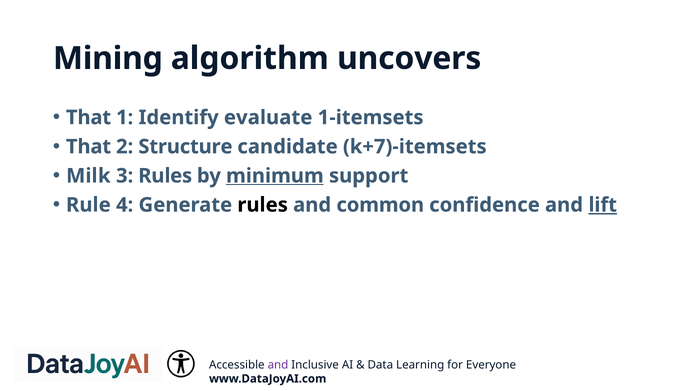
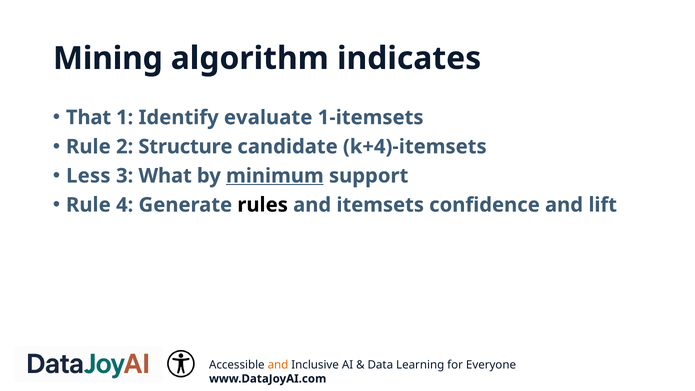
uncovers: uncovers -> indicates (409, 58)
That: That -> Rule (88, 147)
k+7)‑itemsets: k+7)‑itemsets -> k+4)‑itemsets (415, 147)
Milk: Milk -> Less (88, 176)
3 Rules: Rules -> What (165, 176)
common: common -> itemsets (380, 205)
lift underline: present -> none (603, 205)
and colour: purple -> orange (278, 365)
